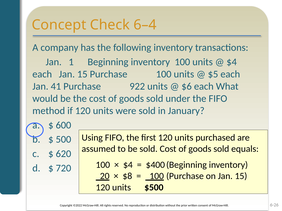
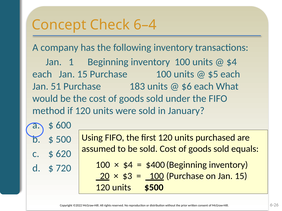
41: 41 -> 51 (56, 87)
922: 922 -> 183 (137, 87)
$8: $8 -> $3 (127, 176)
